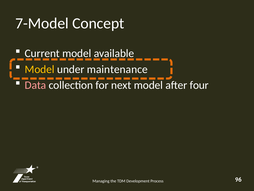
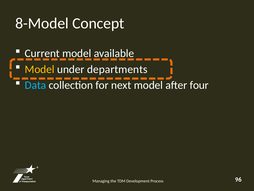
7-Model: 7-Model -> 8-Model (42, 23)
maintenance: maintenance -> departments (117, 69)
Data colour: pink -> light blue (35, 85)
